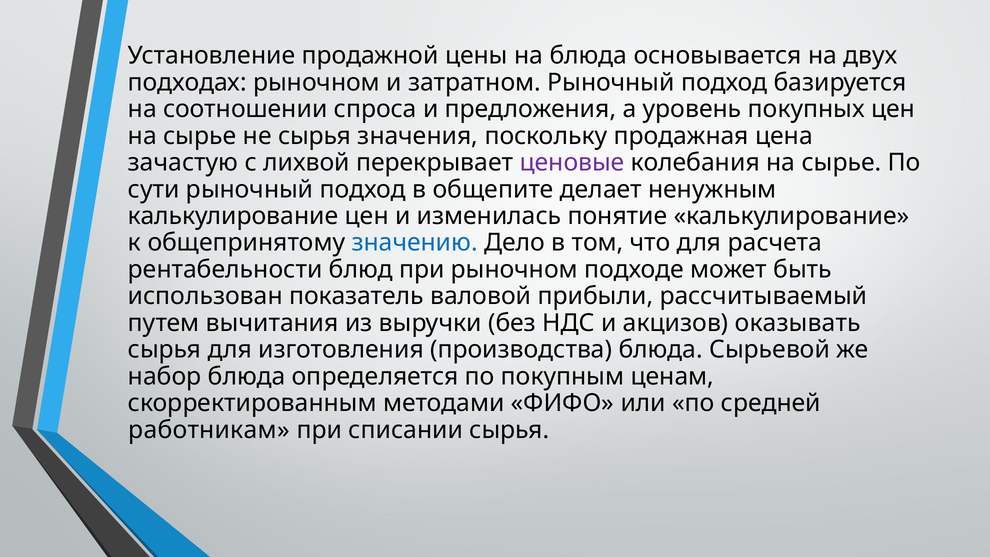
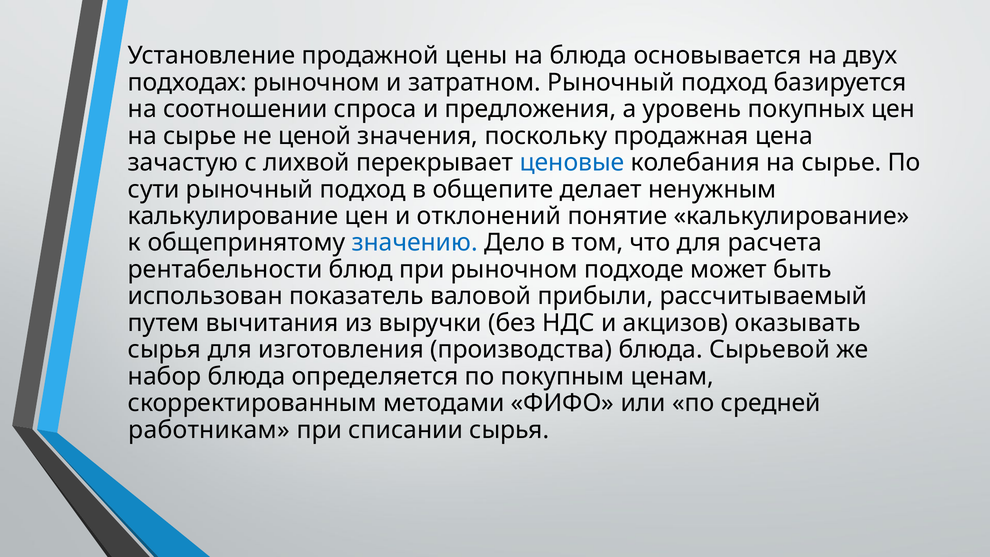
не сырья: сырья -> ценой (315, 136)
ценовые colour: purple -> blue (572, 163)
изменилась: изменилась -> отклонений (489, 216)
